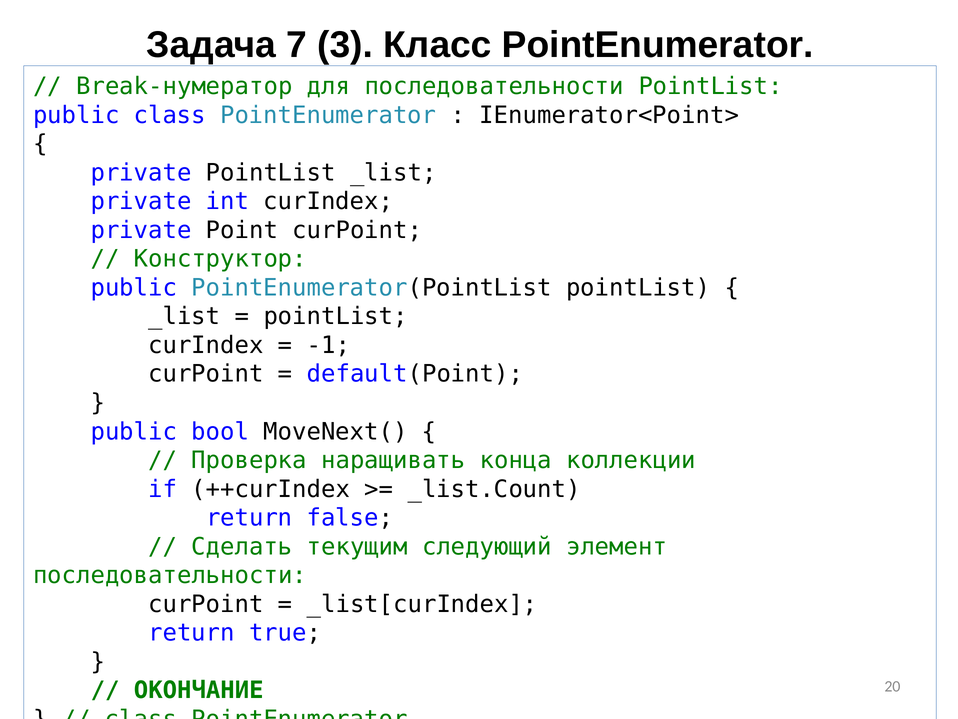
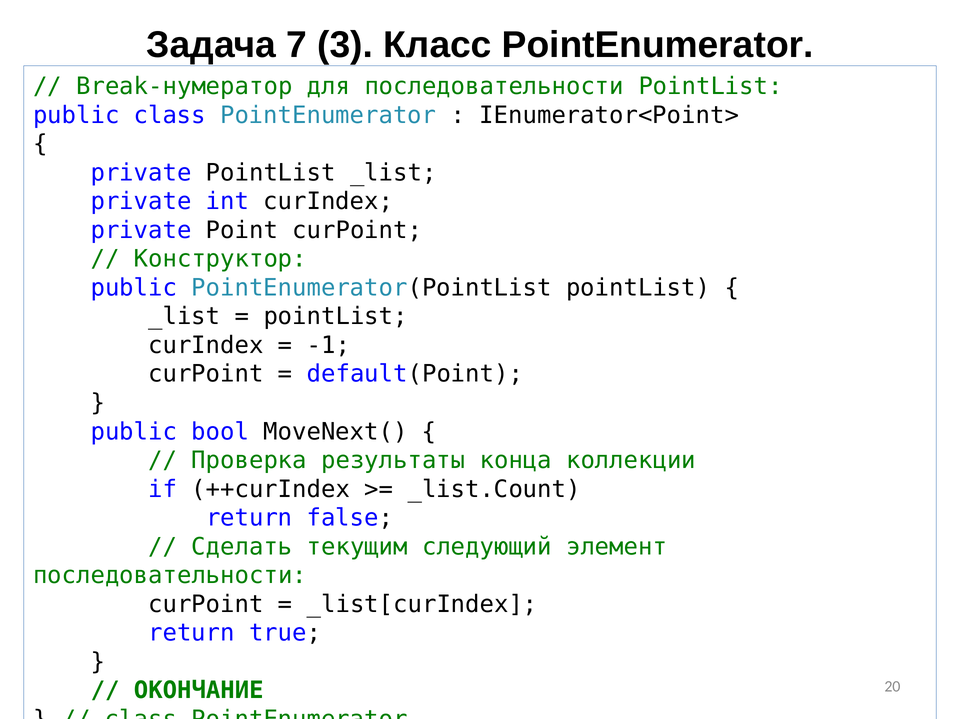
наращивать: наращивать -> результаты (393, 460)
